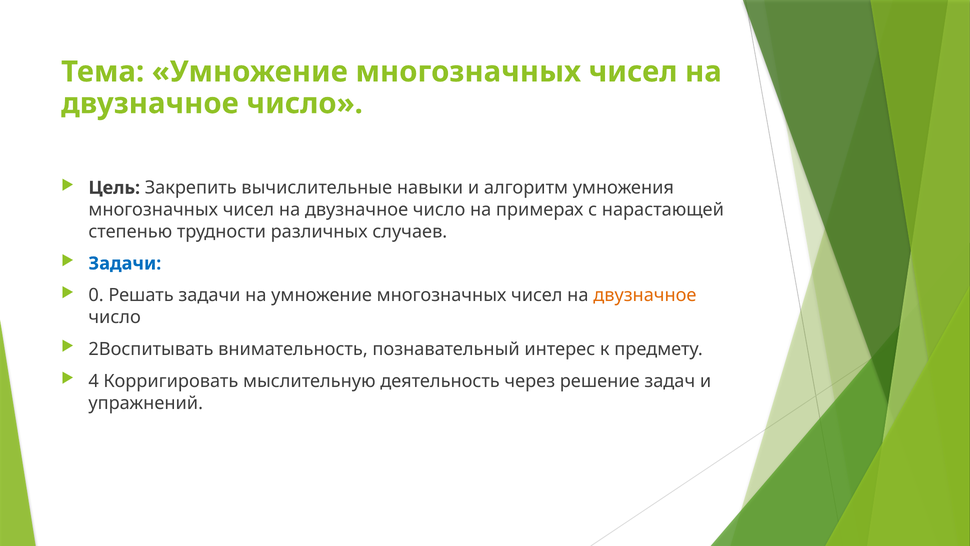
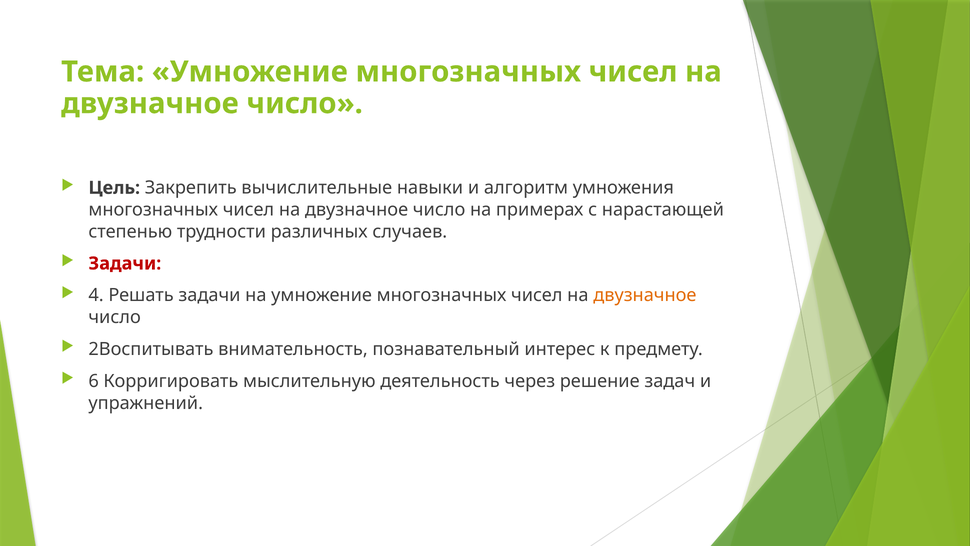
Задачи colour: blue -> red (125, 263)
0: 0 -> 4 (96, 295)
4: 4 -> 6 (94, 381)
